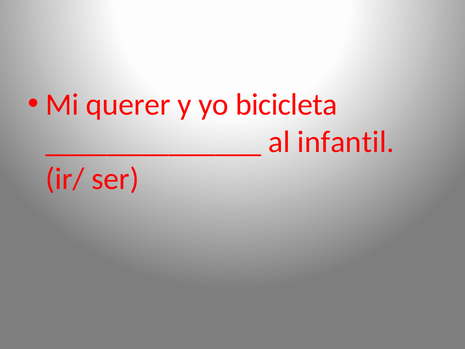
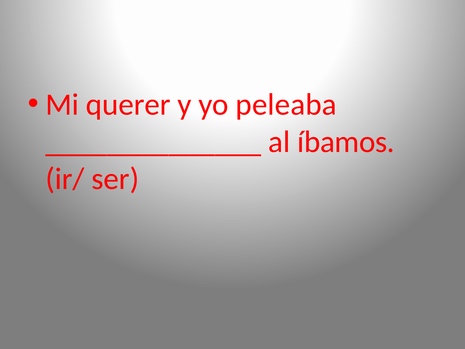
bicicleta: bicicleta -> peleaba (286, 104)
infantil: infantil -> íbamos (346, 142)
